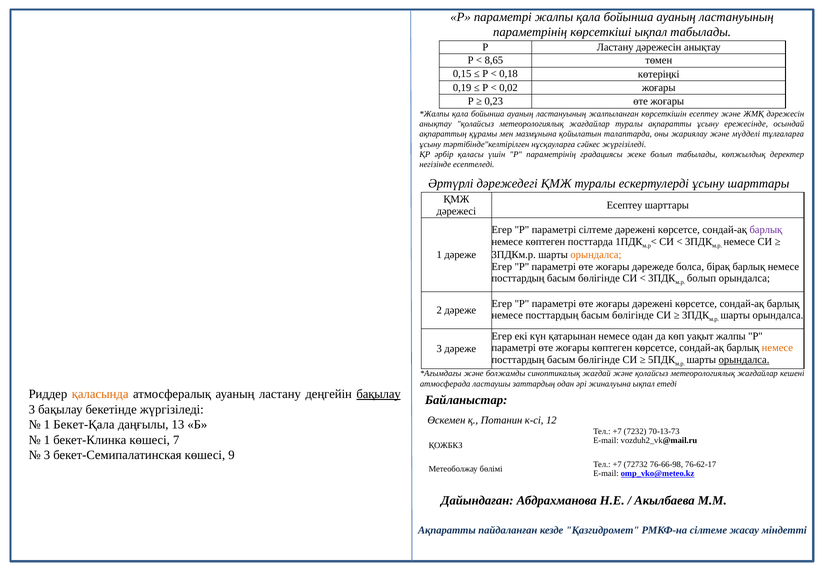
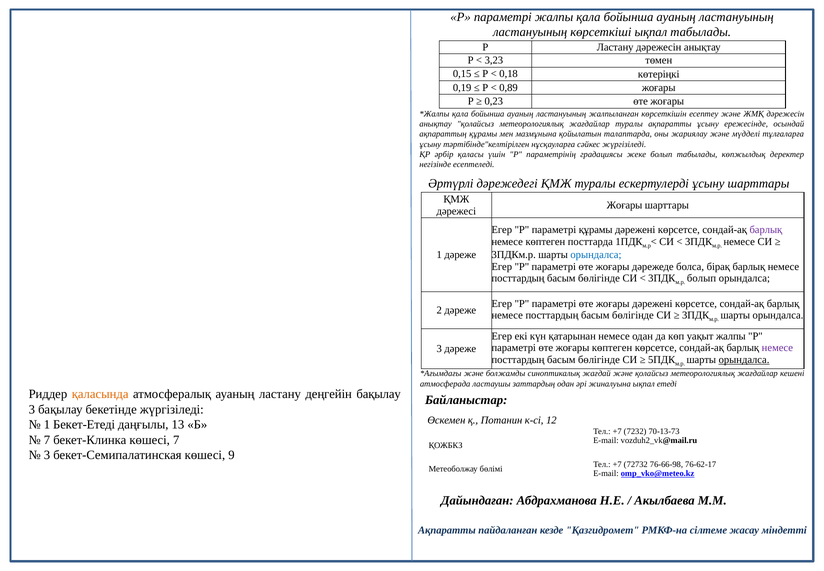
параметрінің: параметрінің -> ластануының (530, 32)
8,65: 8,65 -> 3,23 (494, 60)
0,02: 0,02 -> 0,89 (509, 87)
Есептеу: Есептеу -> Жоғары (625, 205)
параметрі сілтеме: сілтеме -> құрамы (596, 230)
орындалса colour: orange -> blue (596, 255)
немесе colour: orange -> purple (777, 348)
бақылау underline: present -> none (379, 394)
Бекет-Қала: Бекет-Қала -> Бекет-Етеді (84, 424)
1: 1 -> 7 (47, 439)
